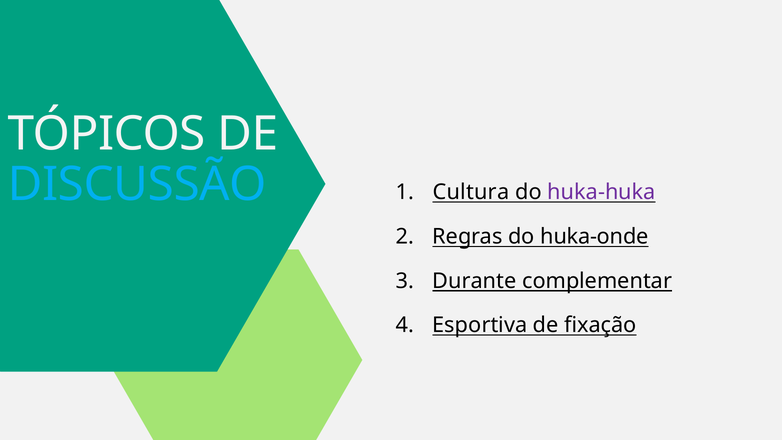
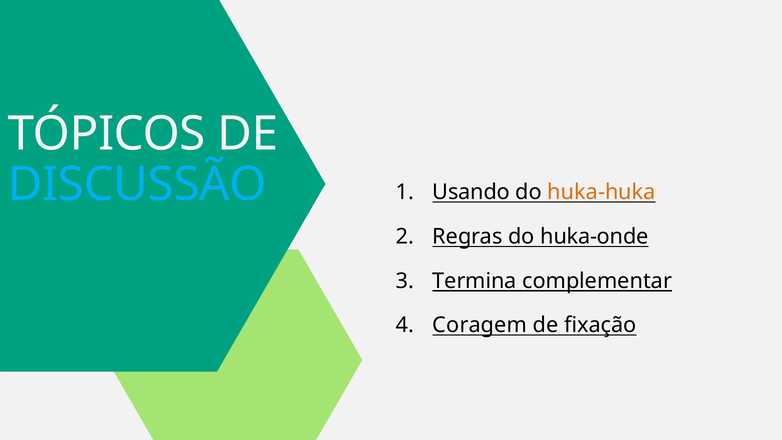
Cultura: Cultura -> Usando (471, 192)
huka-huka colour: purple -> orange (602, 192)
Durante: Durante -> Termina (475, 281)
Esportiva: Esportiva -> Coragem (480, 325)
